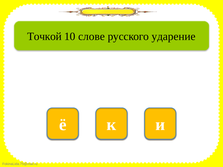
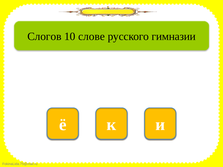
Точкой: Точкой -> Слогов (44, 36)
ударение: ударение -> гимназии (174, 36)
